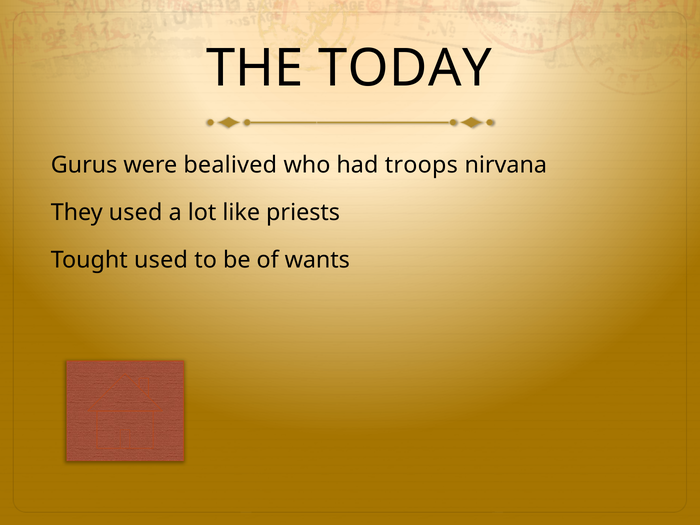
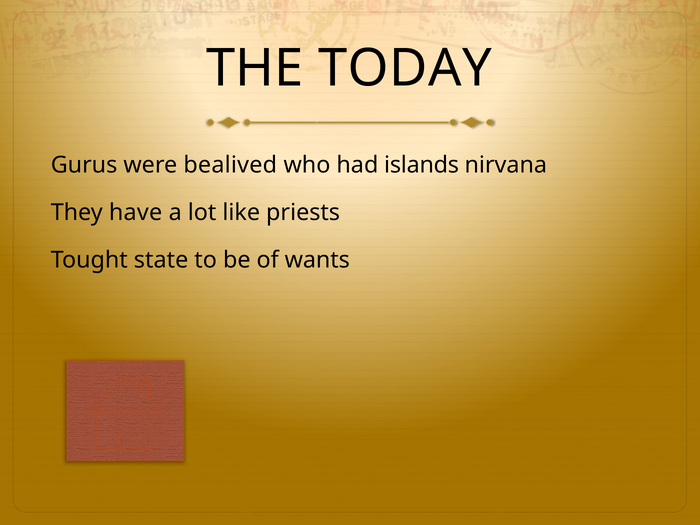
troops: troops -> islands (422, 165)
They used: used -> have (136, 212)
Tought used: used -> state (161, 260)
